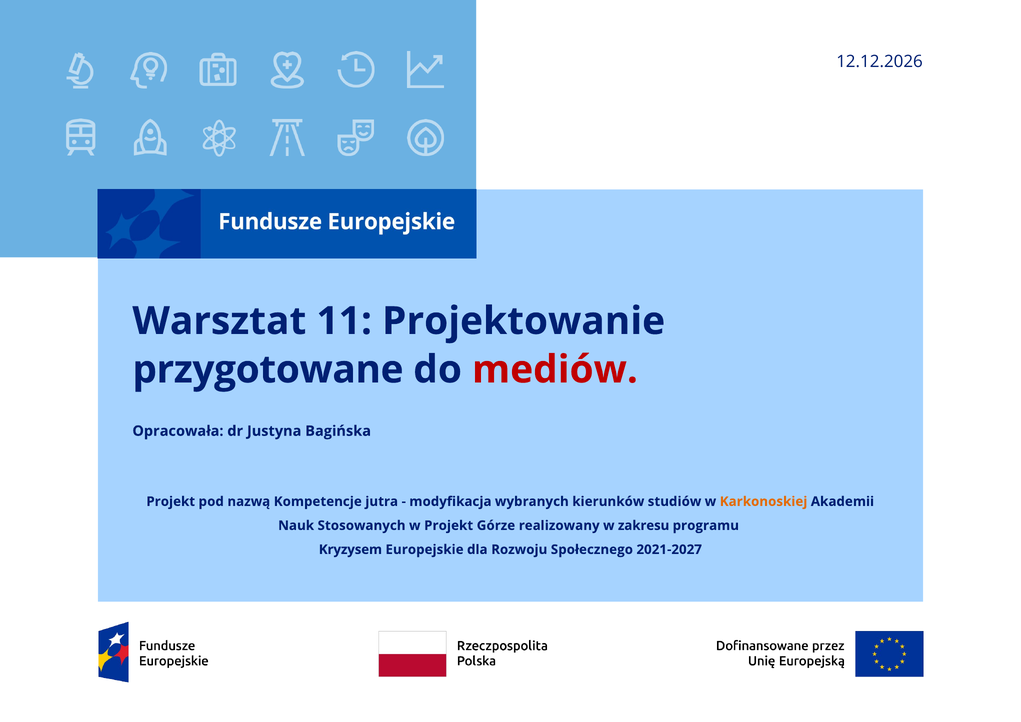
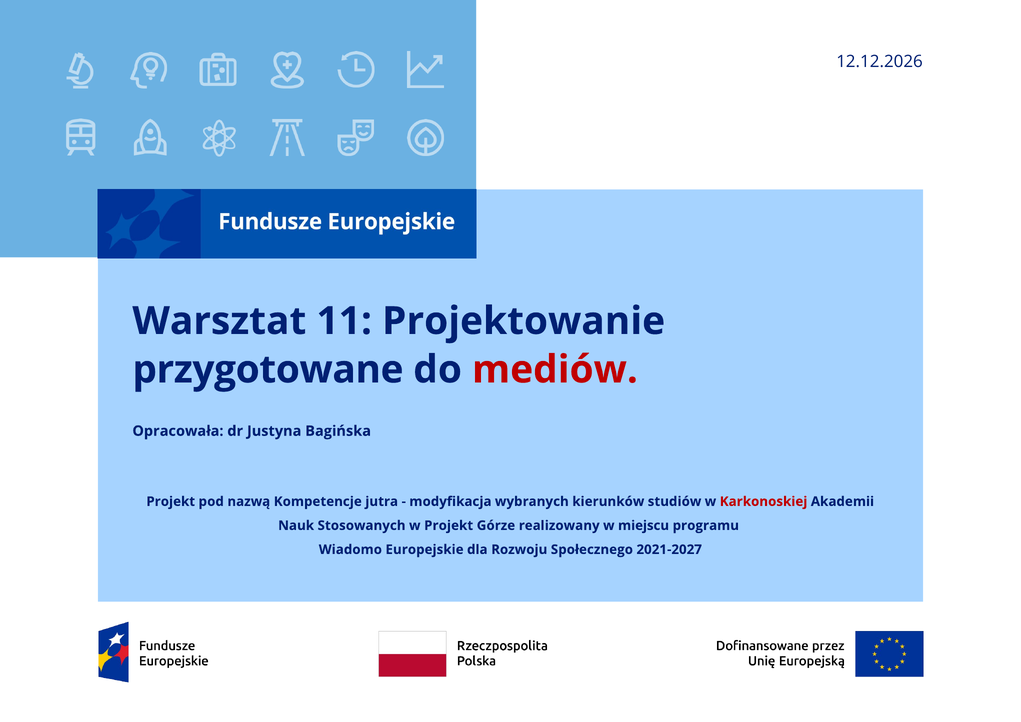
Karkonoskiej colour: orange -> red (764, 501)
zakresu: zakresu -> miejscu (644, 525)
Kryzysem: Kryzysem -> Wiadomo (350, 550)
